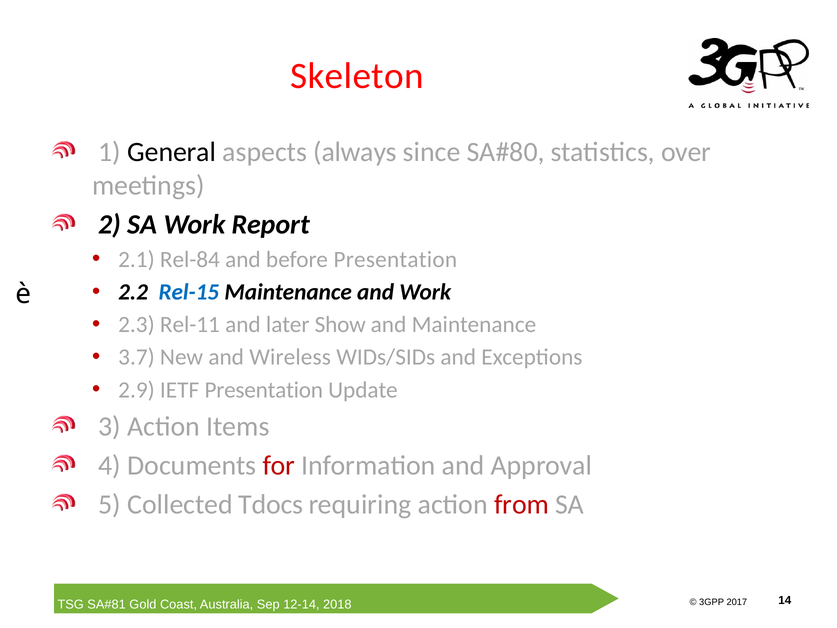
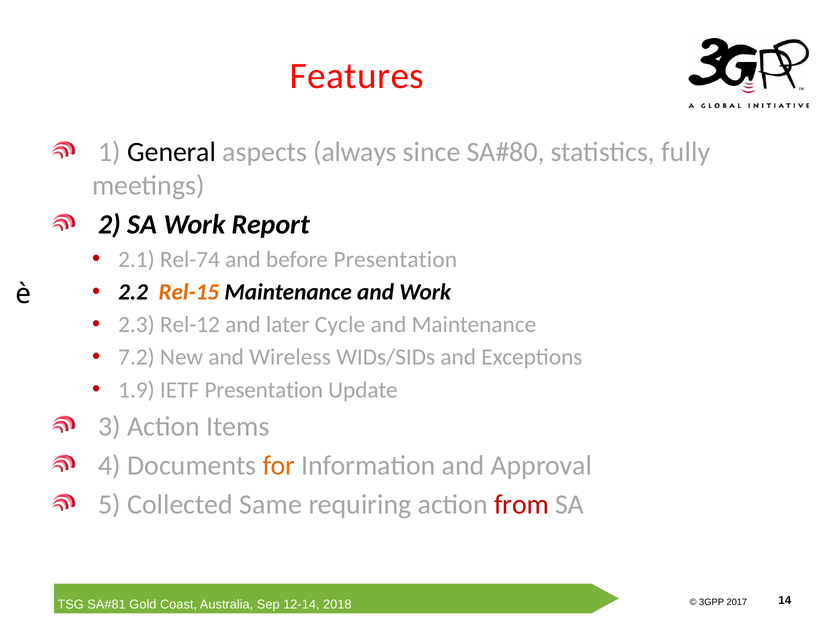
Skeleton: Skeleton -> Features (357, 76)
over: over -> fully (686, 152)
Rel-84: Rel-84 -> Rel-74 (190, 259)
Rel-15 colour: blue -> orange (189, 292)
Rel-11: Rel-11 -> Rel-12 (190, 325)
Show: Show -> Cycle (340, 325)
3.7: 3.7 -> 7.2 (136, 357)
2.9: 2.9 -> 1.9 (136, 390)
for colour: red -> orange (279, 465)
Tdocs: Tdocs -> Same (271, 504)
